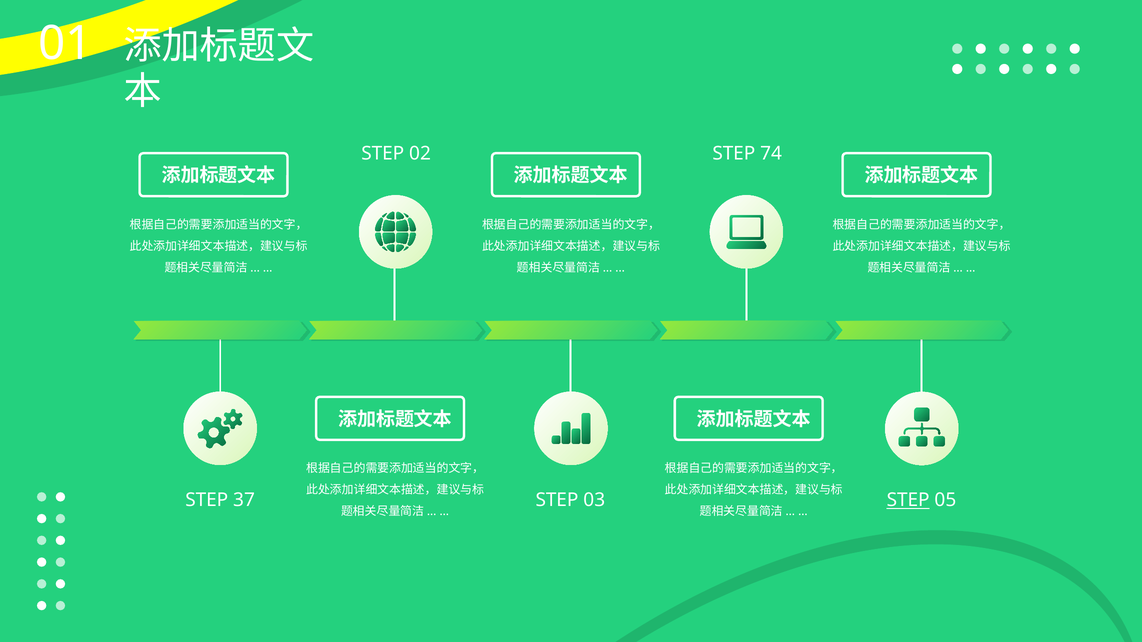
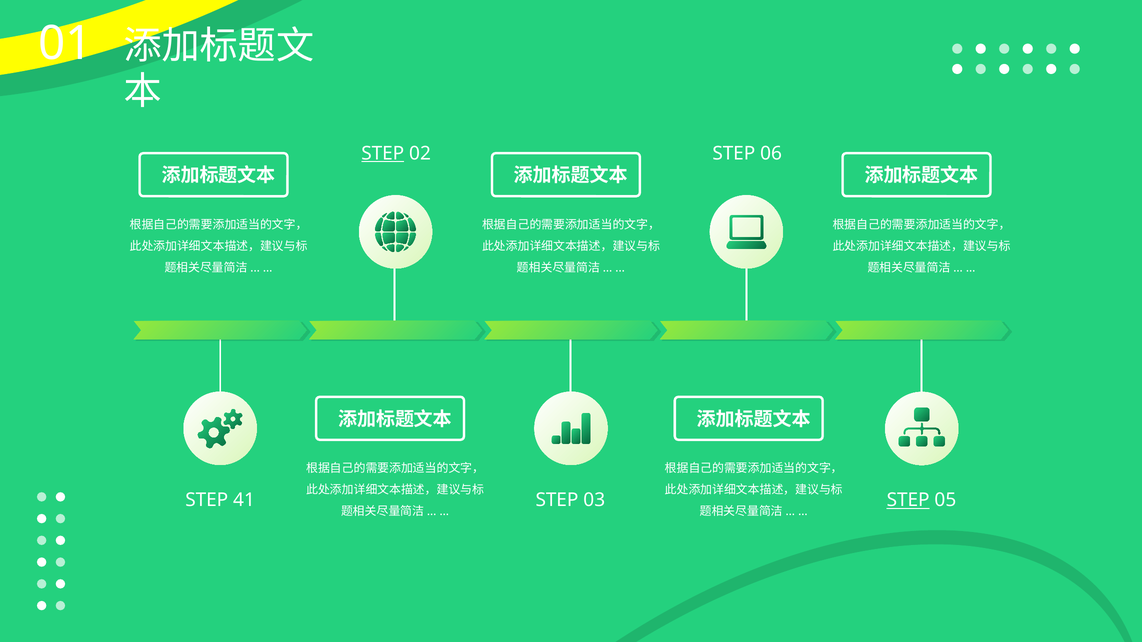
STEP underline: none -> present (383, 153)
74: 74 -> 06 (771, 153)
37: 37 -> 41 (244, 500)
